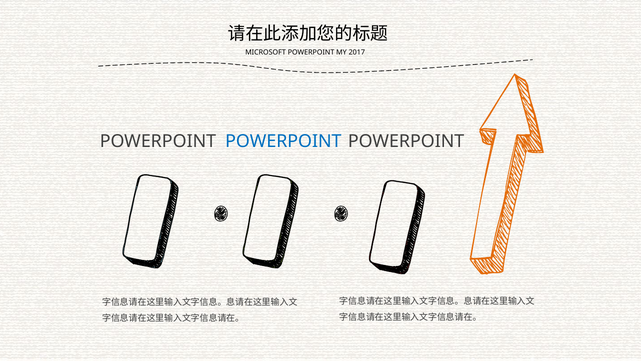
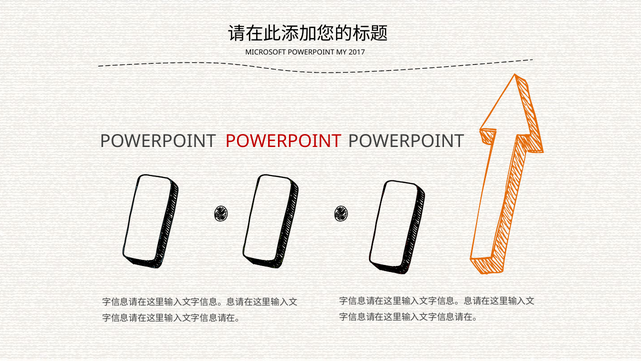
POWERPOINT colour: blue -> red (283, 141)
